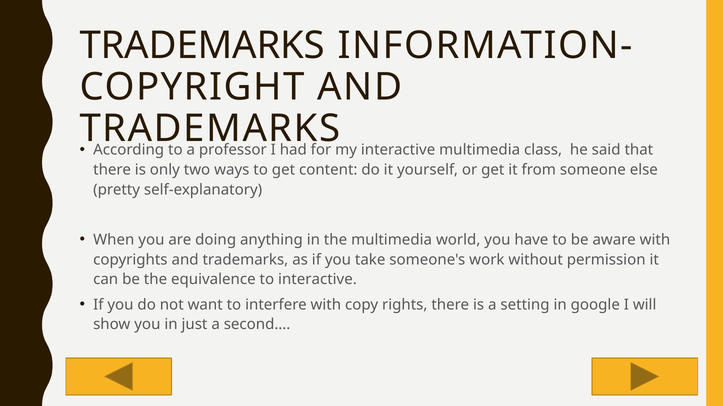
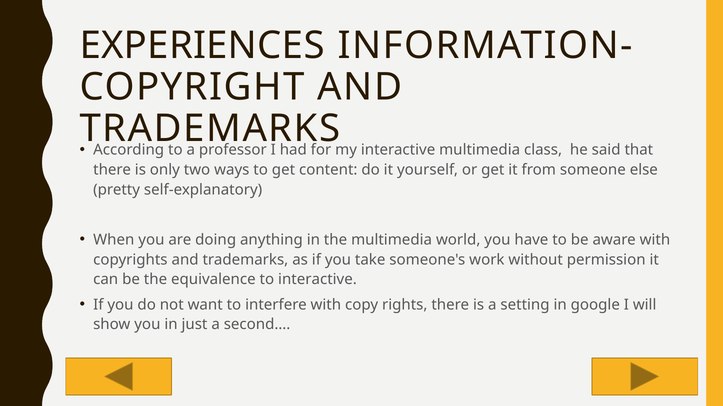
TRADEMARKS: TRADEMARKS -> EXPERIENCES (202, 46)
